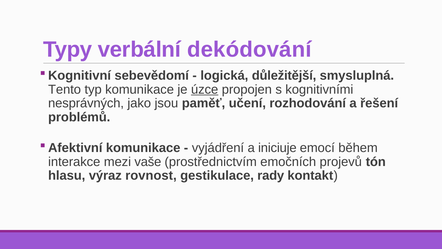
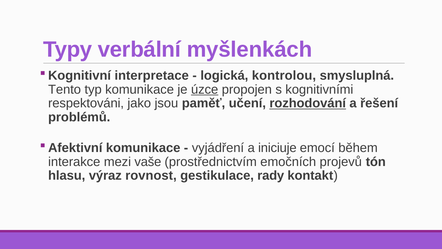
dekódování: dekódování -> myšlenkách (249, 50)
sebevědomí: sebevědomí -> interpretace (152, 75)
důležitější: důležitější -> kontrolou (284, 75)
nesprávných: nesprávných -> respektováni (86, 103)
rozhodování underline: none -> present (308, 103)
